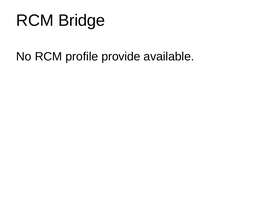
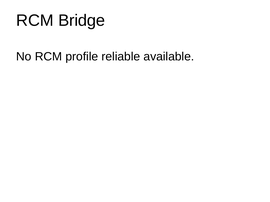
provide: provide -> reliable (121, 57)
